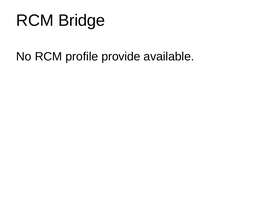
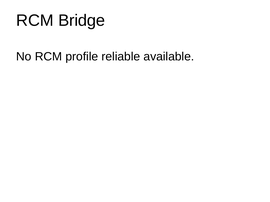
provide: provide -> reliable (121, 57)
